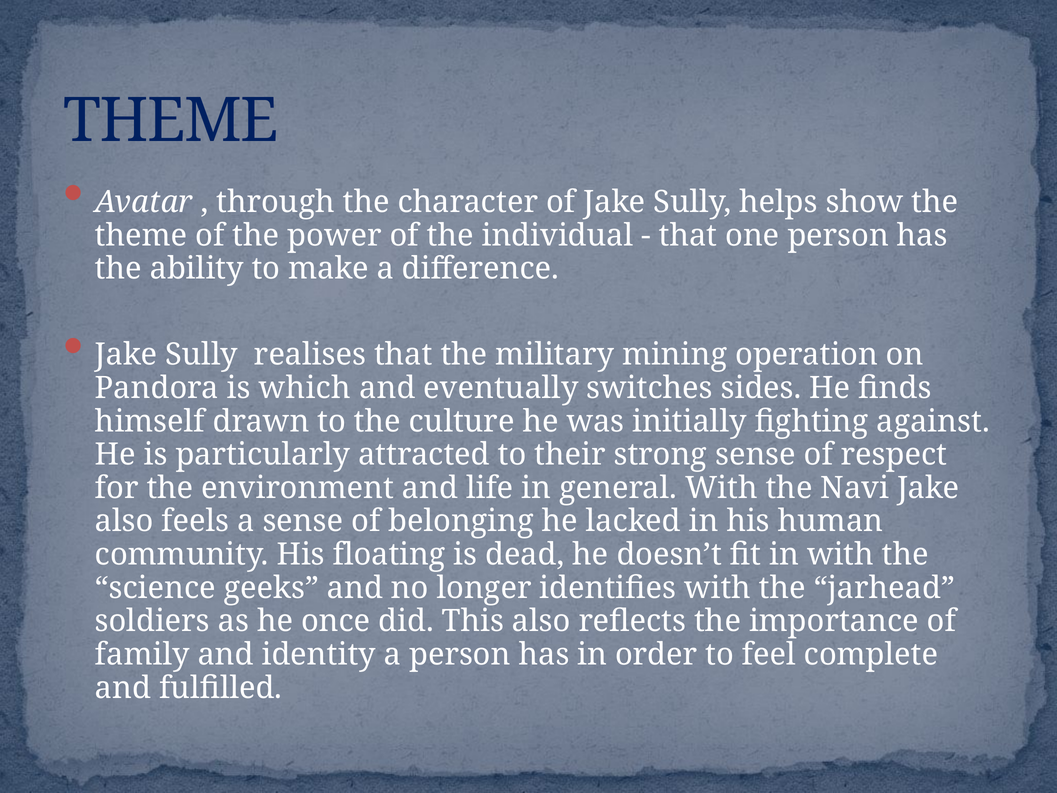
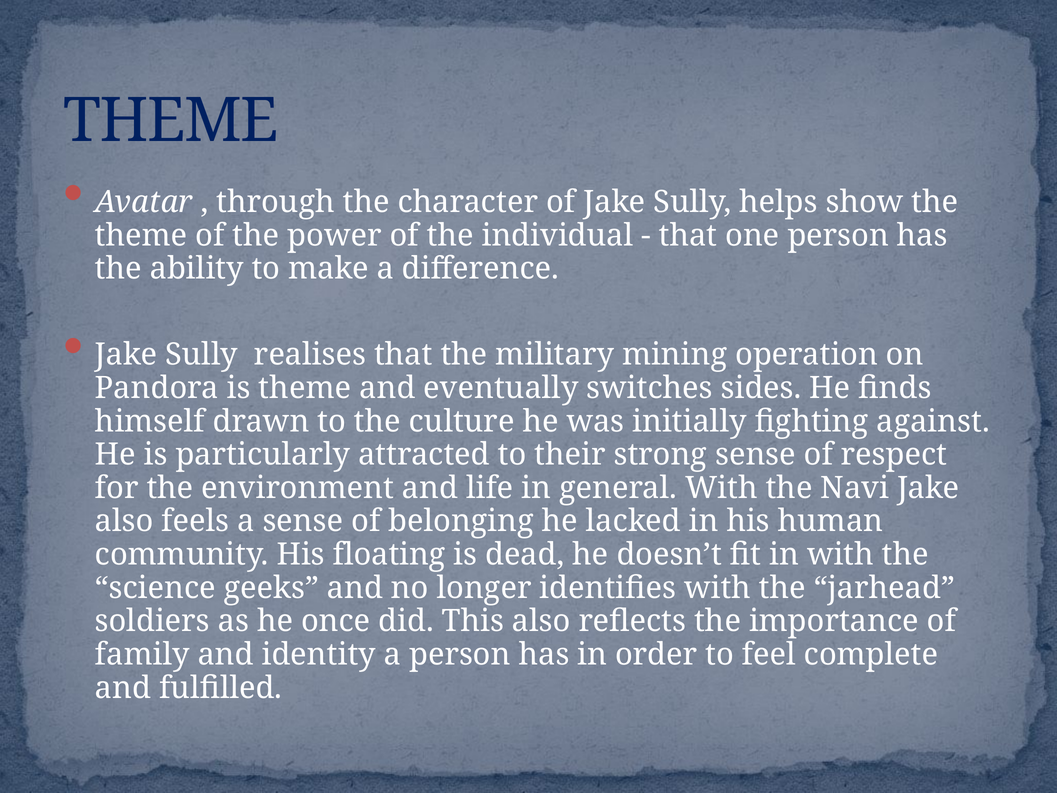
is which: which -> theme (305, 388)
